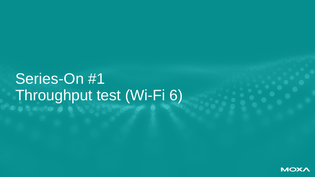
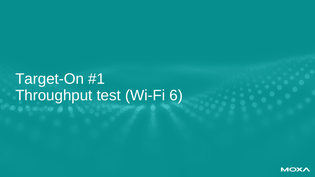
Series-On: Series-On -> Target-On (50, 79)
